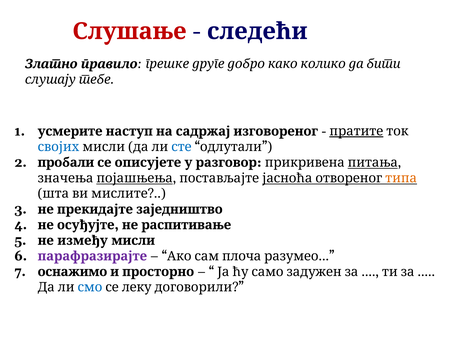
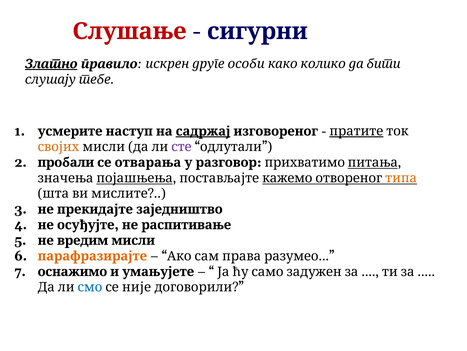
следећи: следећи -> сигурни (257, 31)
Златно underline: none -> present (51, 64)
грешке: грешке -> искрен (167, 64)
добро: добро -> особи (246, 64)
садржај underline: none -> present (203, 131)
својих colour: blue -> orange (58, 147)
сте colour: blue -> purple (181, 147)
описујете: описујете -> отварања (148, 162)
прикривена: прикривена -> прихватимо (305, 162)
јасноћа: јасноћа -> кажемо (287, 178)
између: између -> вредим (83, 240)
парафразирајте colour: purple -> orange (92, 256)
плоча: плоча -> права (242, 256)
просторно: просторно -> умањујете (158, 271)
леку: леку -> није (137, 287)
